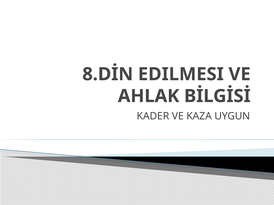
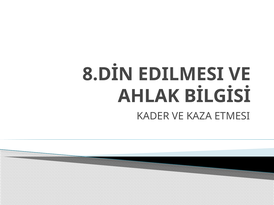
UYGUN: UYGUN -> ETMESI (232, 116)
